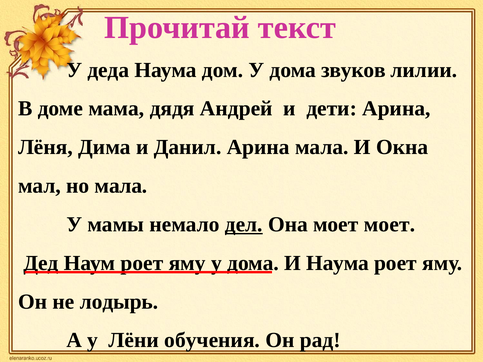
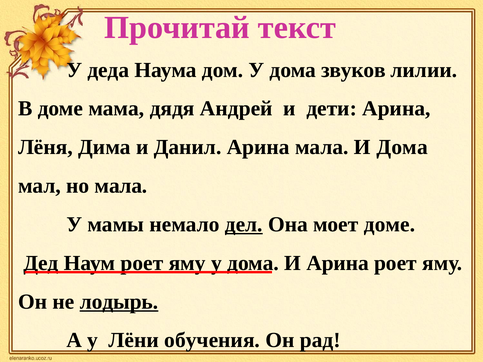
И Окна: Окна -> Дома (402, 147)
моет моет: моет -> доме (390, 225)
И Наума: Наума -> Арина (338, 263)
лодырь underline: none -> present (119, 302)
